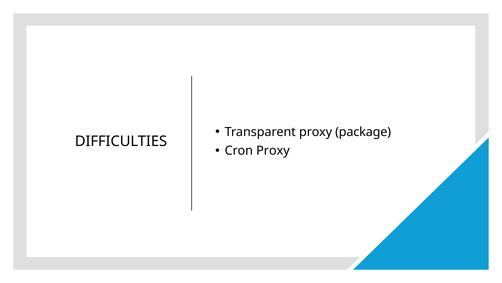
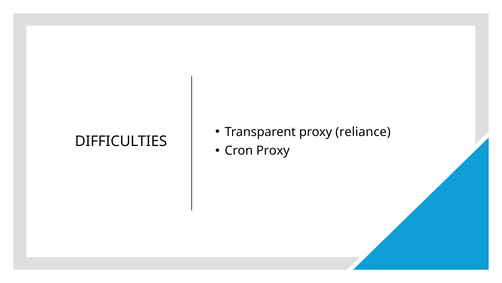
package: package -> reliance (363, 132)
